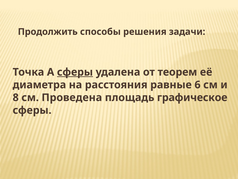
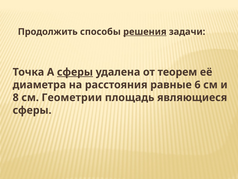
решения underline: none -> present (145, 32)
Проведена: Проведена -> Геометрии (72, 97)
графическое: графическое -> являющиеся (192, 97)
